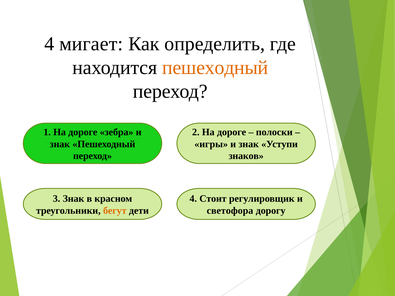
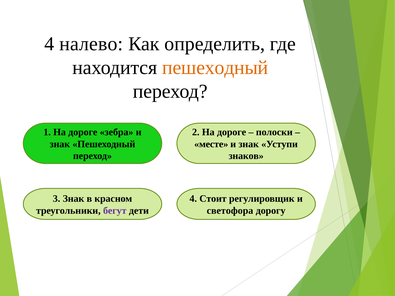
мигает: мигает -> налево (91, 44)
игры: игры -> месте (211, 144)
бегут colour: orange -> purple (115, 211)
